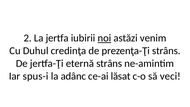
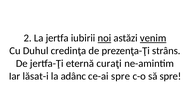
venim underline: none -> present (153, 38)
eternă strâns: strâns -> curaţi (109, 63)
spus-i: spus-i -> lăsat-i (36, 76)
ce-ai lăsat: lăsat -> spre (121, 76)
să veci: veci -> spre (170, 76)
